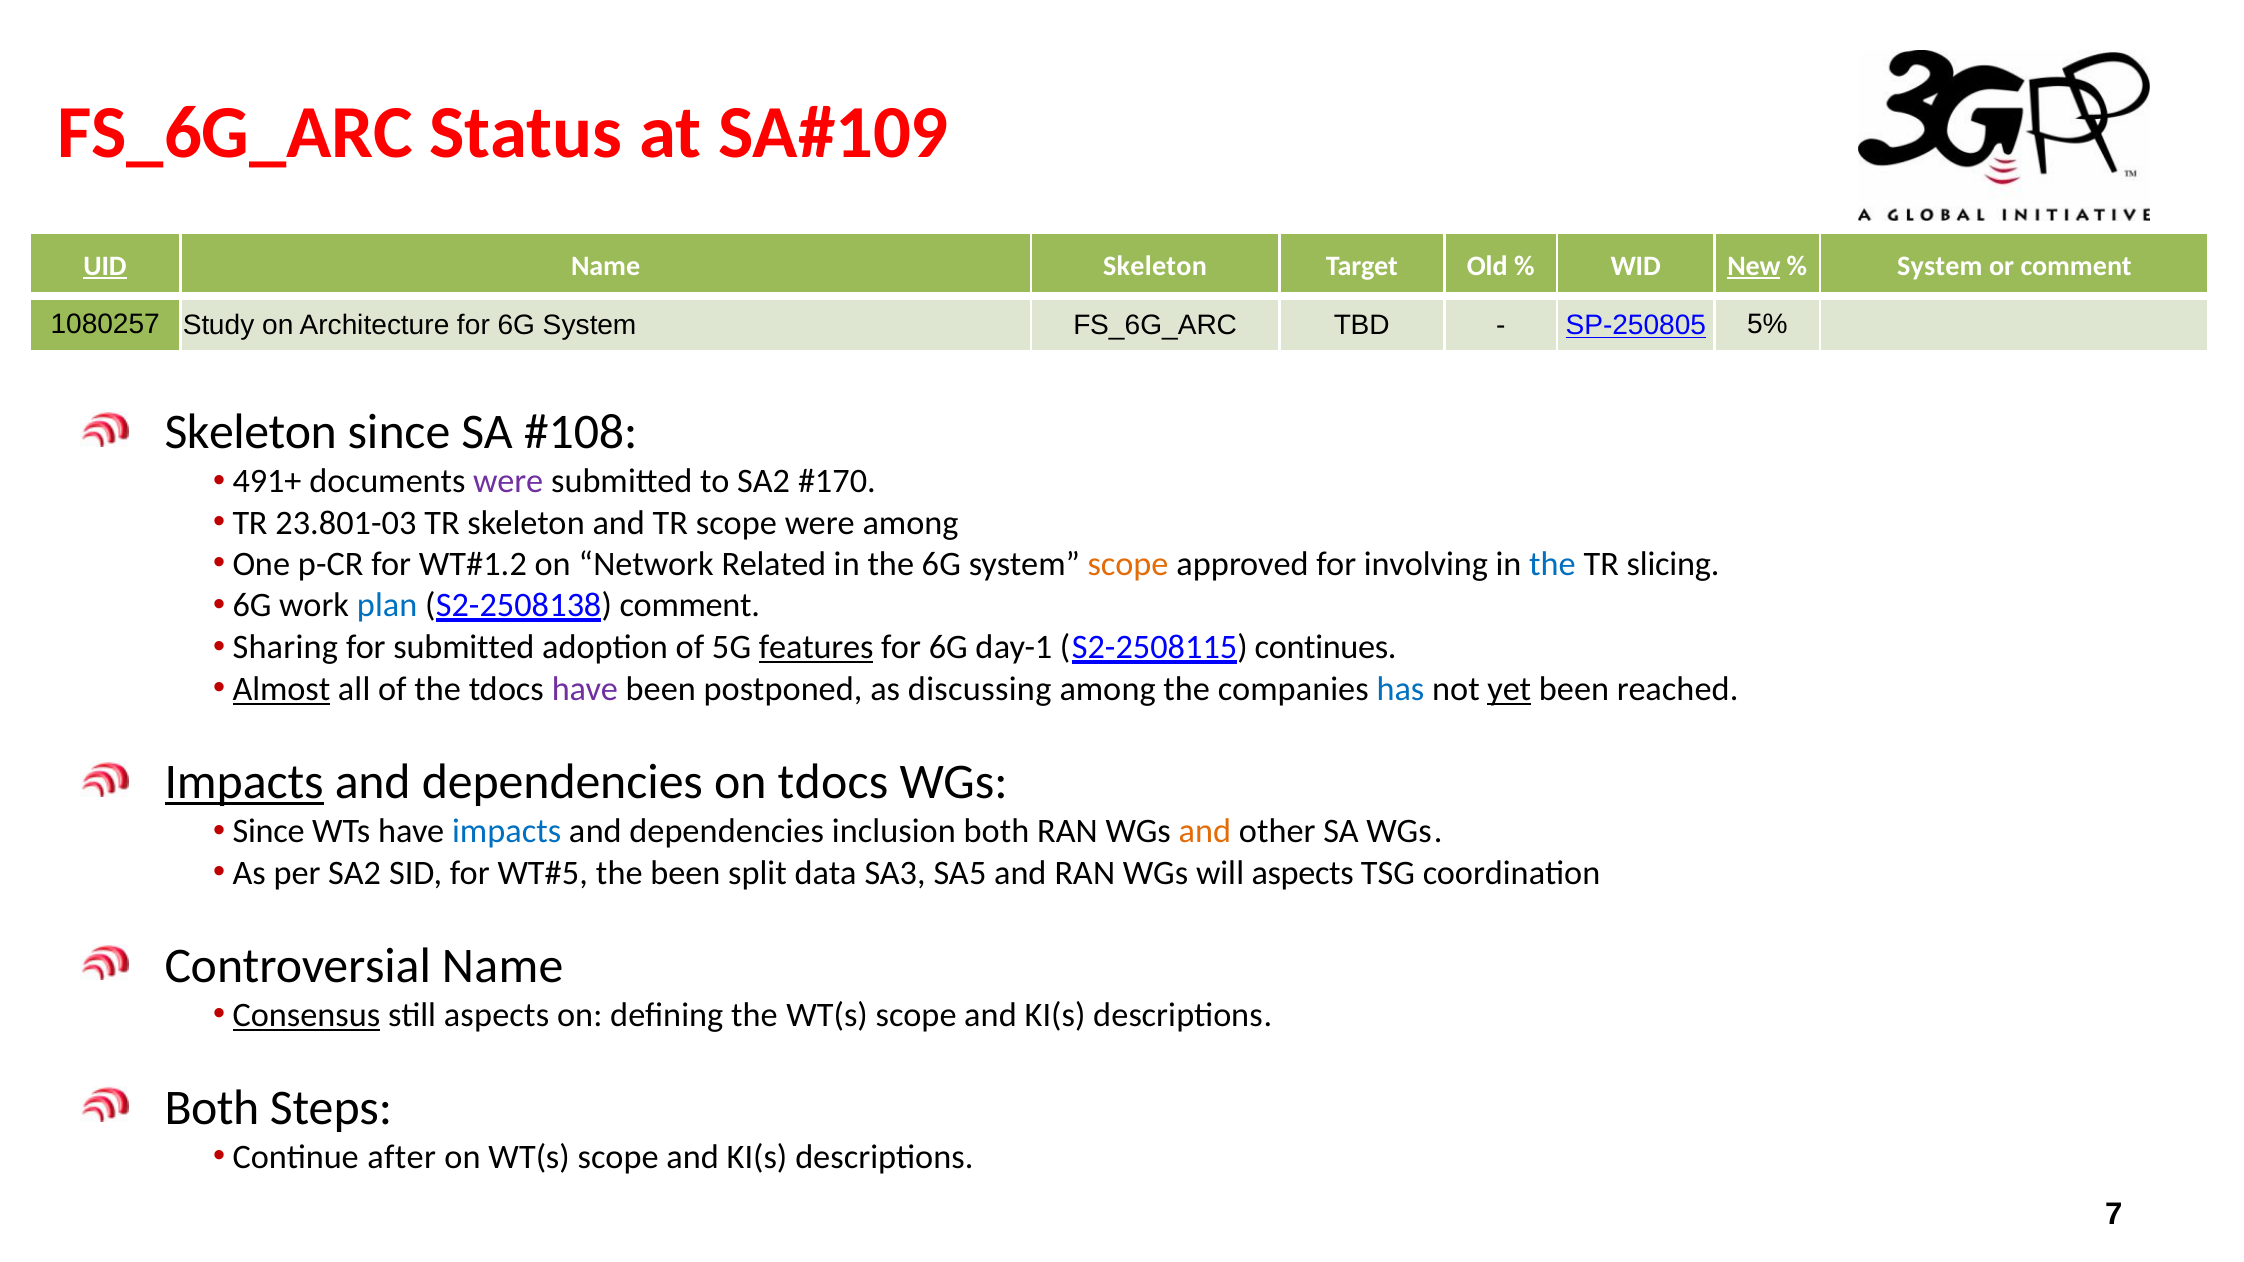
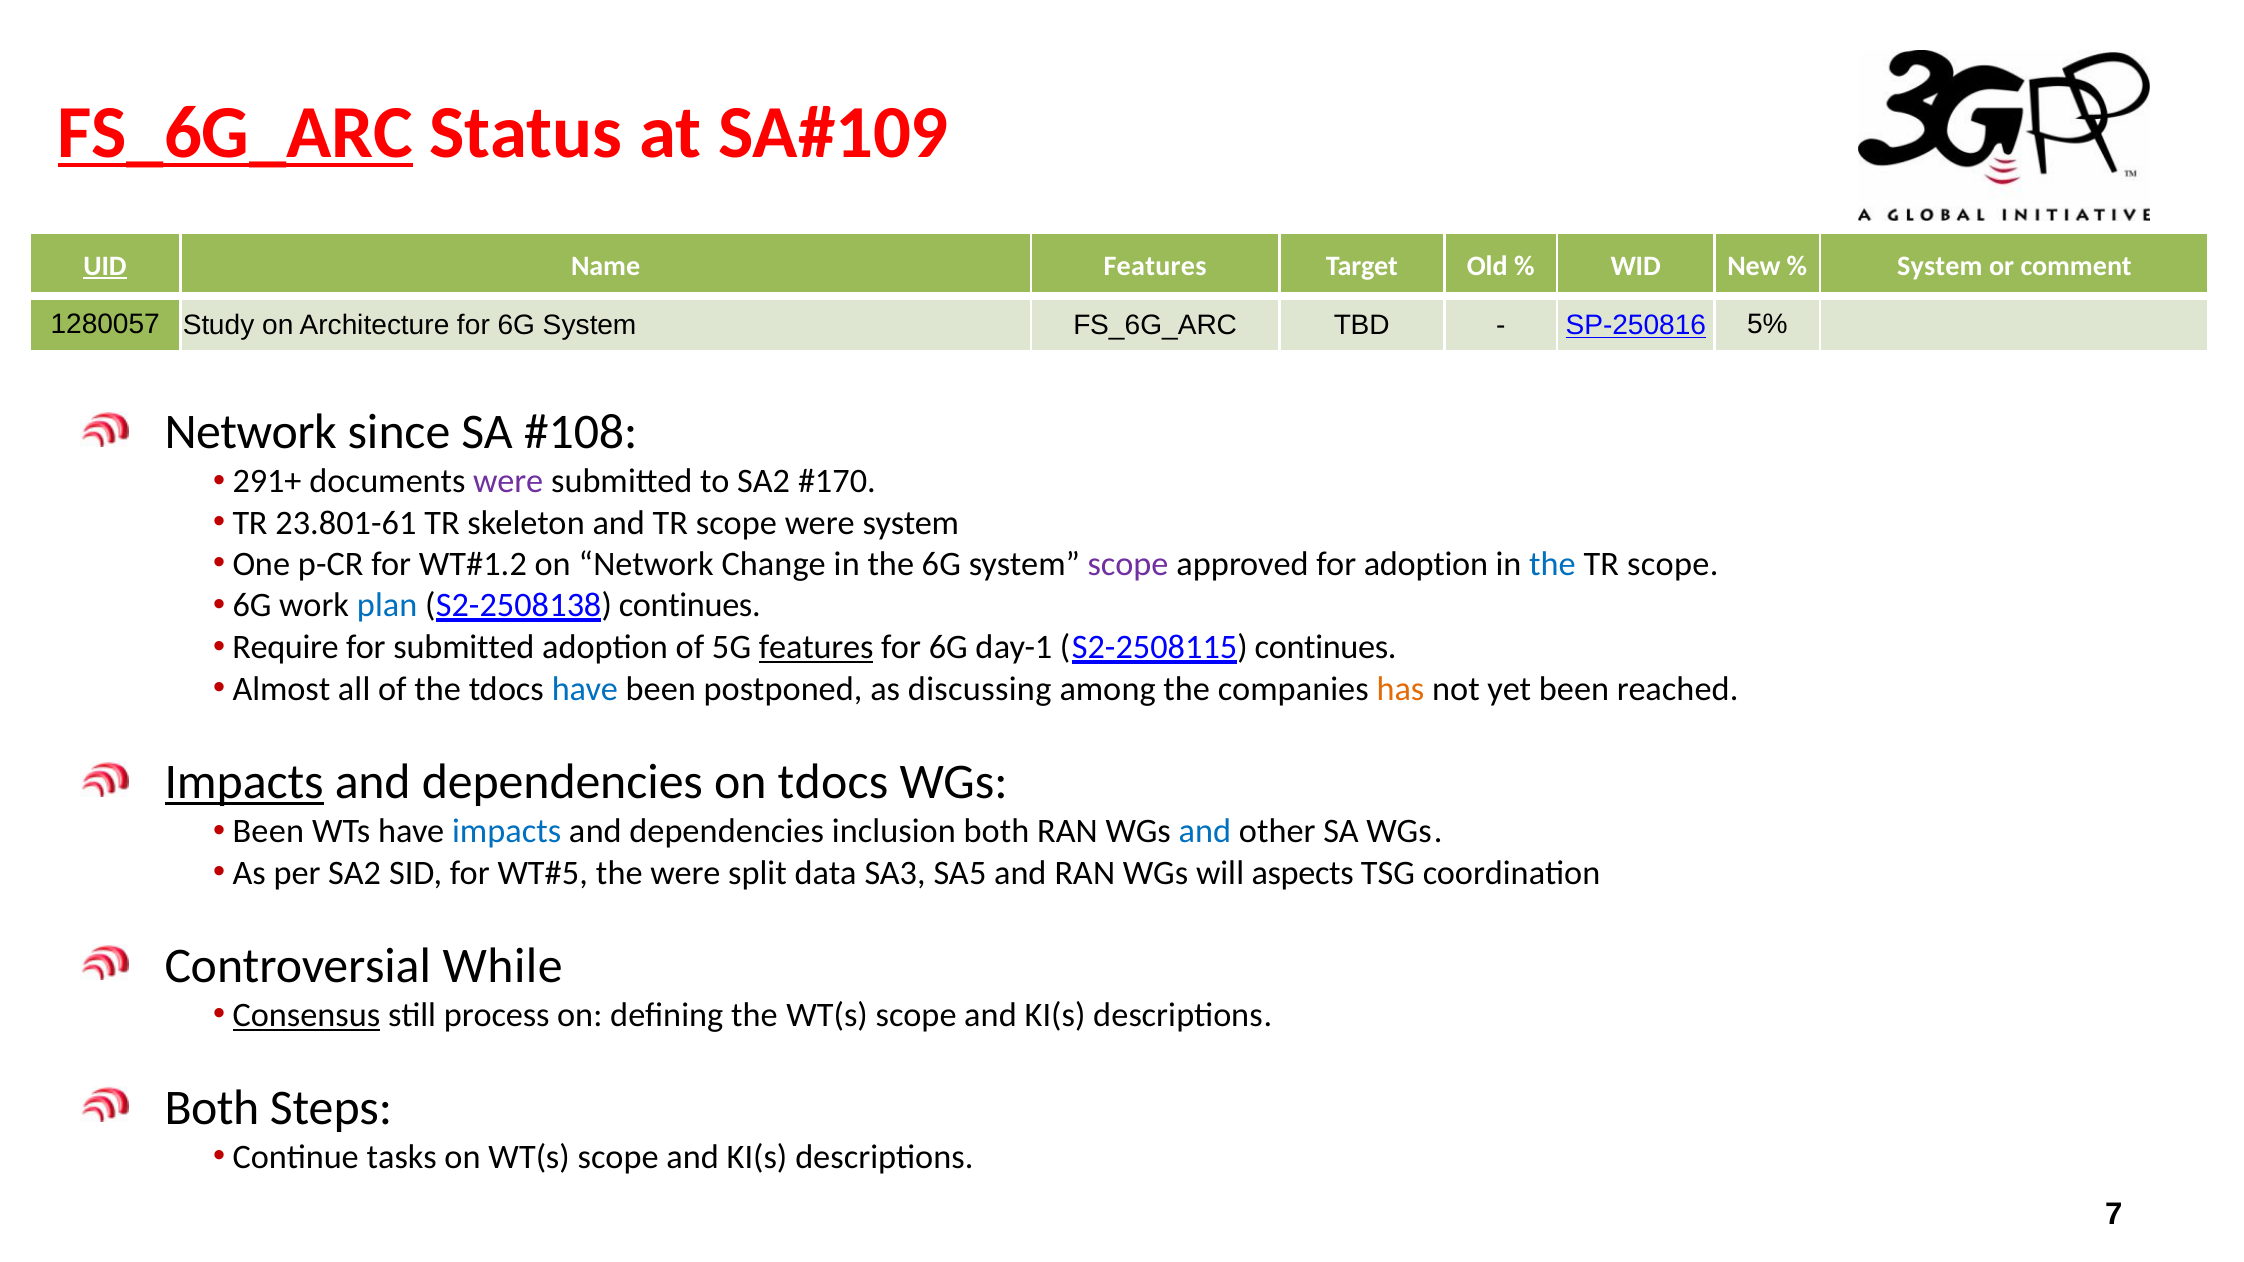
FS_6G_ARC underline: none -> present (235, 133)
Name Skeleton: Skeleton -> Features (1155, 266)
New underline: present -> none (1754, 266)
1080257: 1080257 -> 1280057 (105, 324)
SP-250805: SP-250805 -> SP-250816 (1636, 325)
Skeleton: Skeleton -> Network (251, 432)
491+: 491+ -> 291+ (267, 482)
23.801-03: 23.801-03 -> 23.801-61 (346, 523)
were among: among -> system (911, 523)
Related: Related -> Change (774, 564)
scope colour: orange -> purple (1128, 564)
for involving: involving -> adoption (1426, 564)
slicing: slicing -> scope (1673, 564)
S2-2508138 comment: comment -> continues (690, 605)
Sharing: Sharing -> Require (286, 647)
Almost underline: present -> none (281, 690)
have colour: purple -> blue (585, 690)
has colour: blue -> orange (1400, 690)
yet underline: present -> none (1509, 690)
Since: Since -> Been (268, 832)
and colour: orange -> blue (1205, 832)
the been: been -> were (685, 873)
Controversial Name: Name -> While (503, 966)
still aspects: aspects -> process (497, 1015)
after: after -> tasks (402, 1157)
